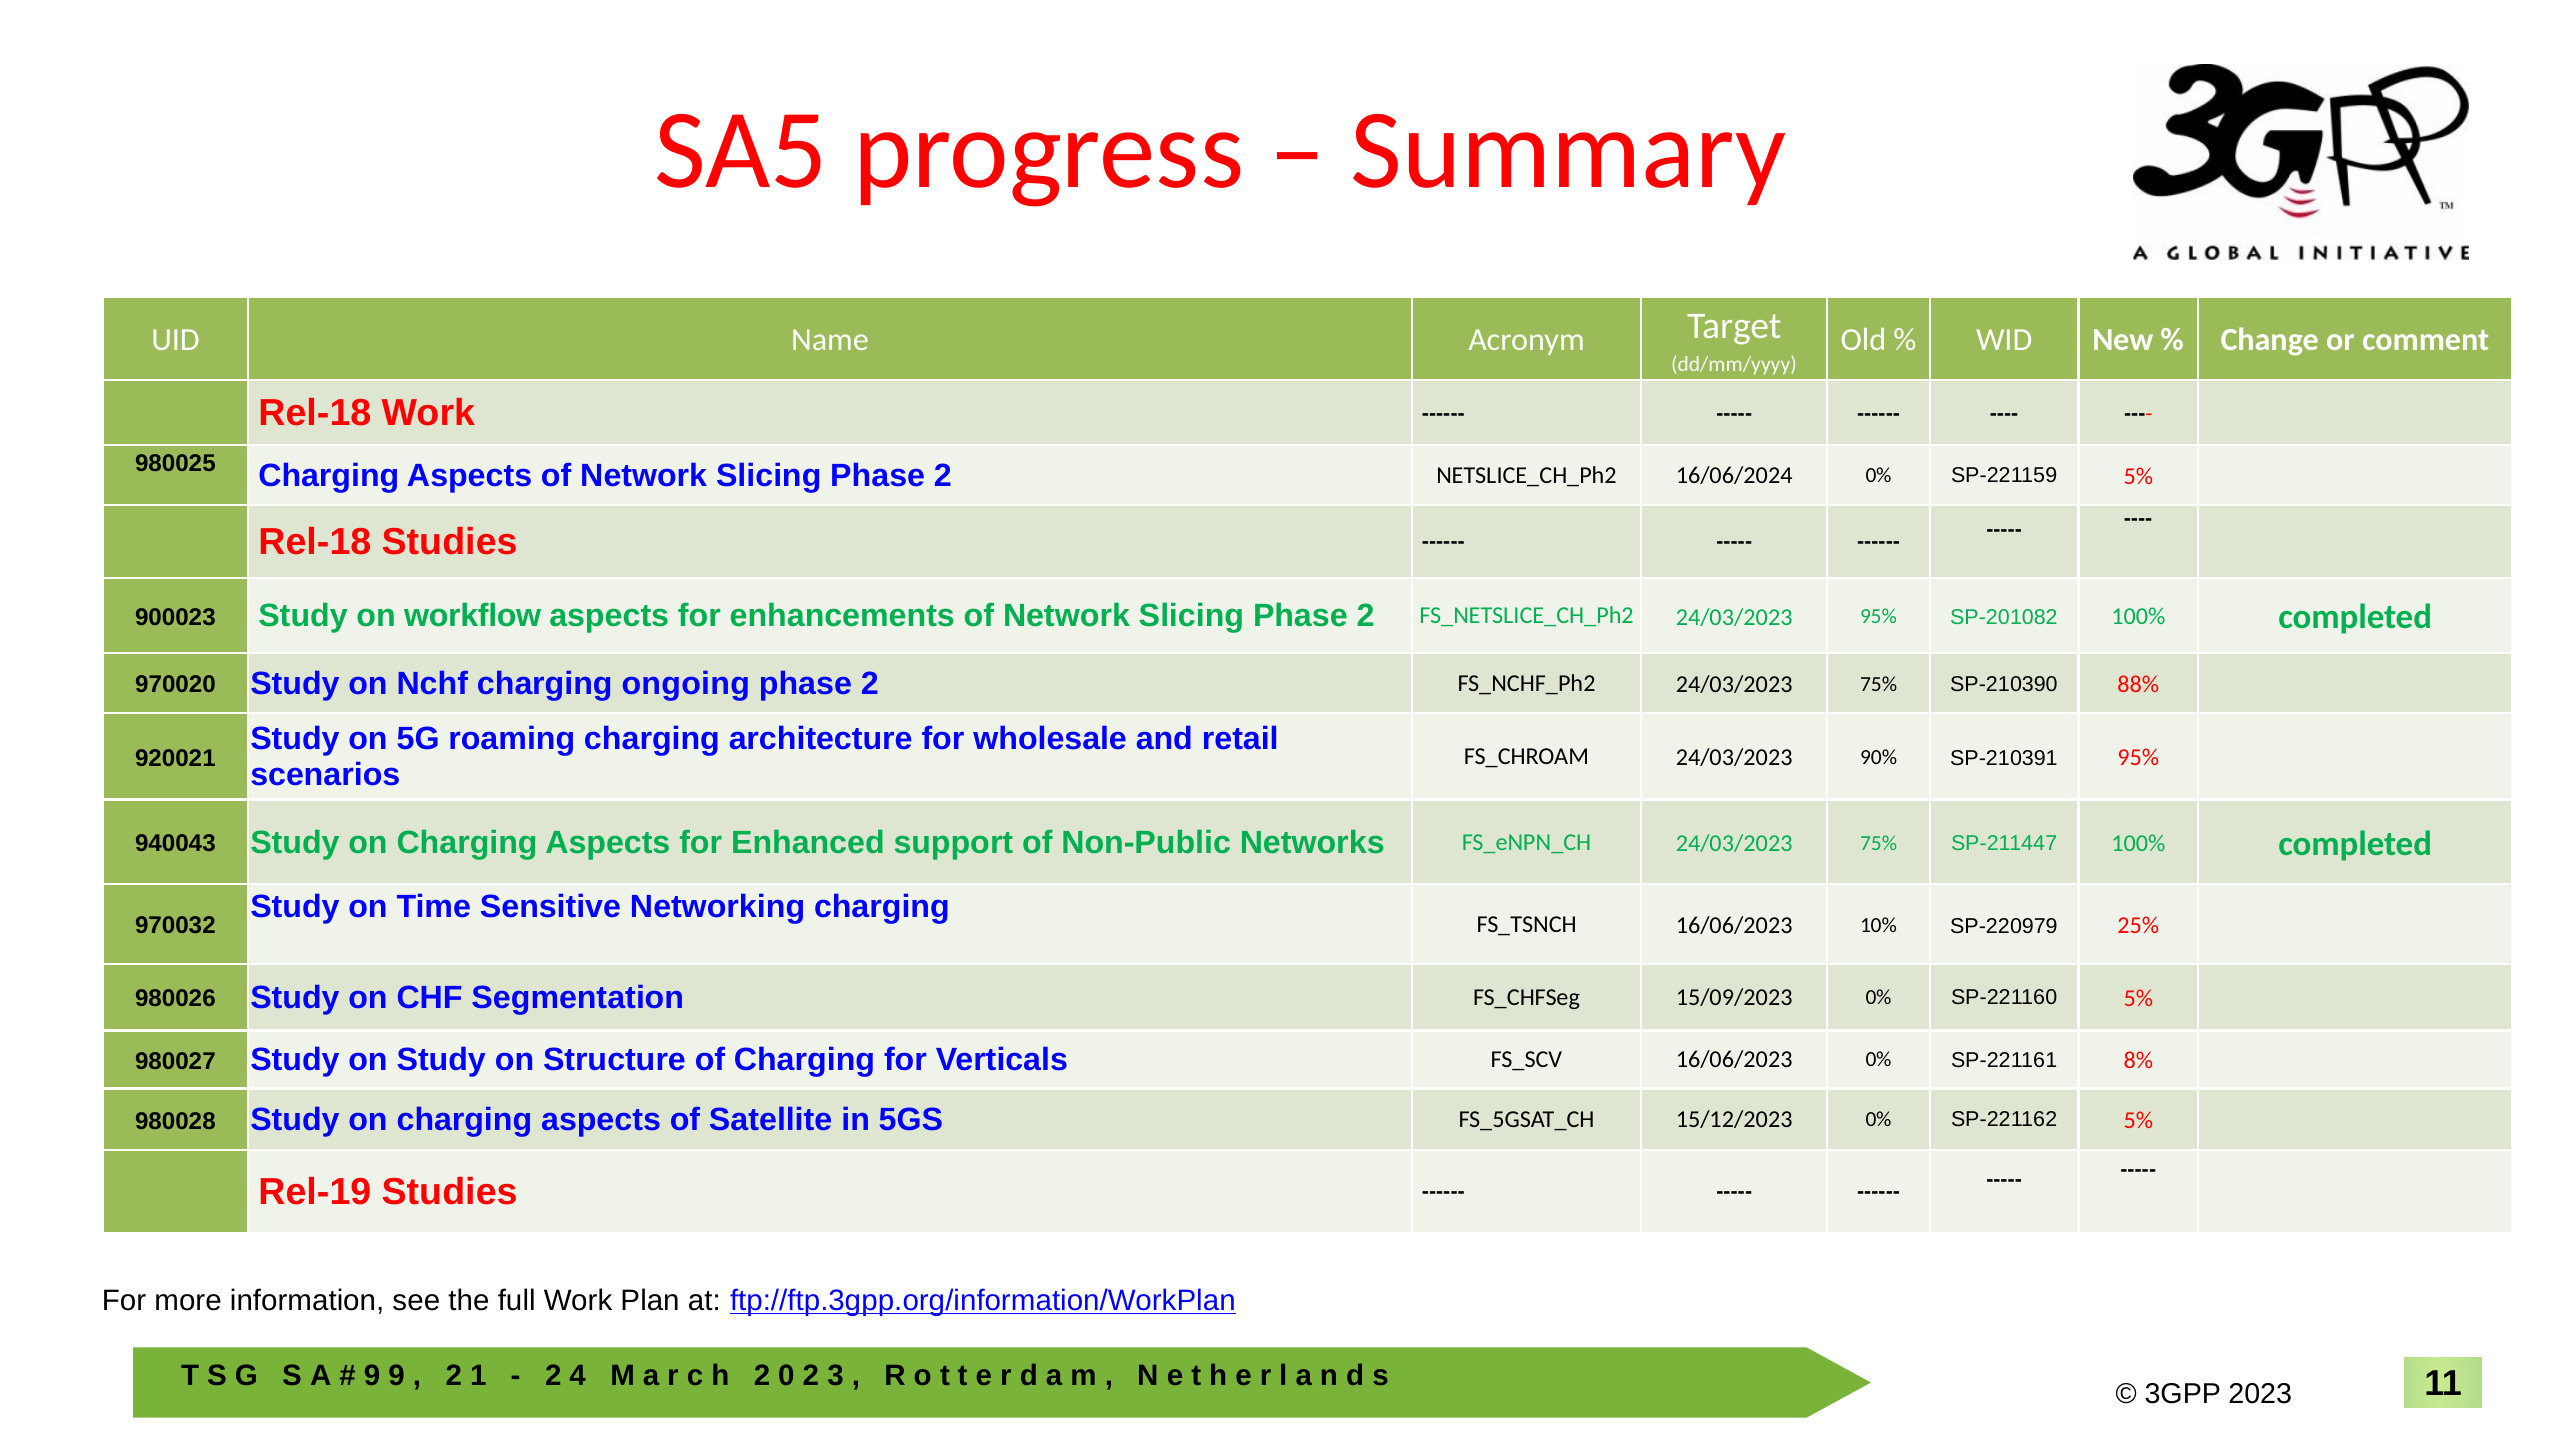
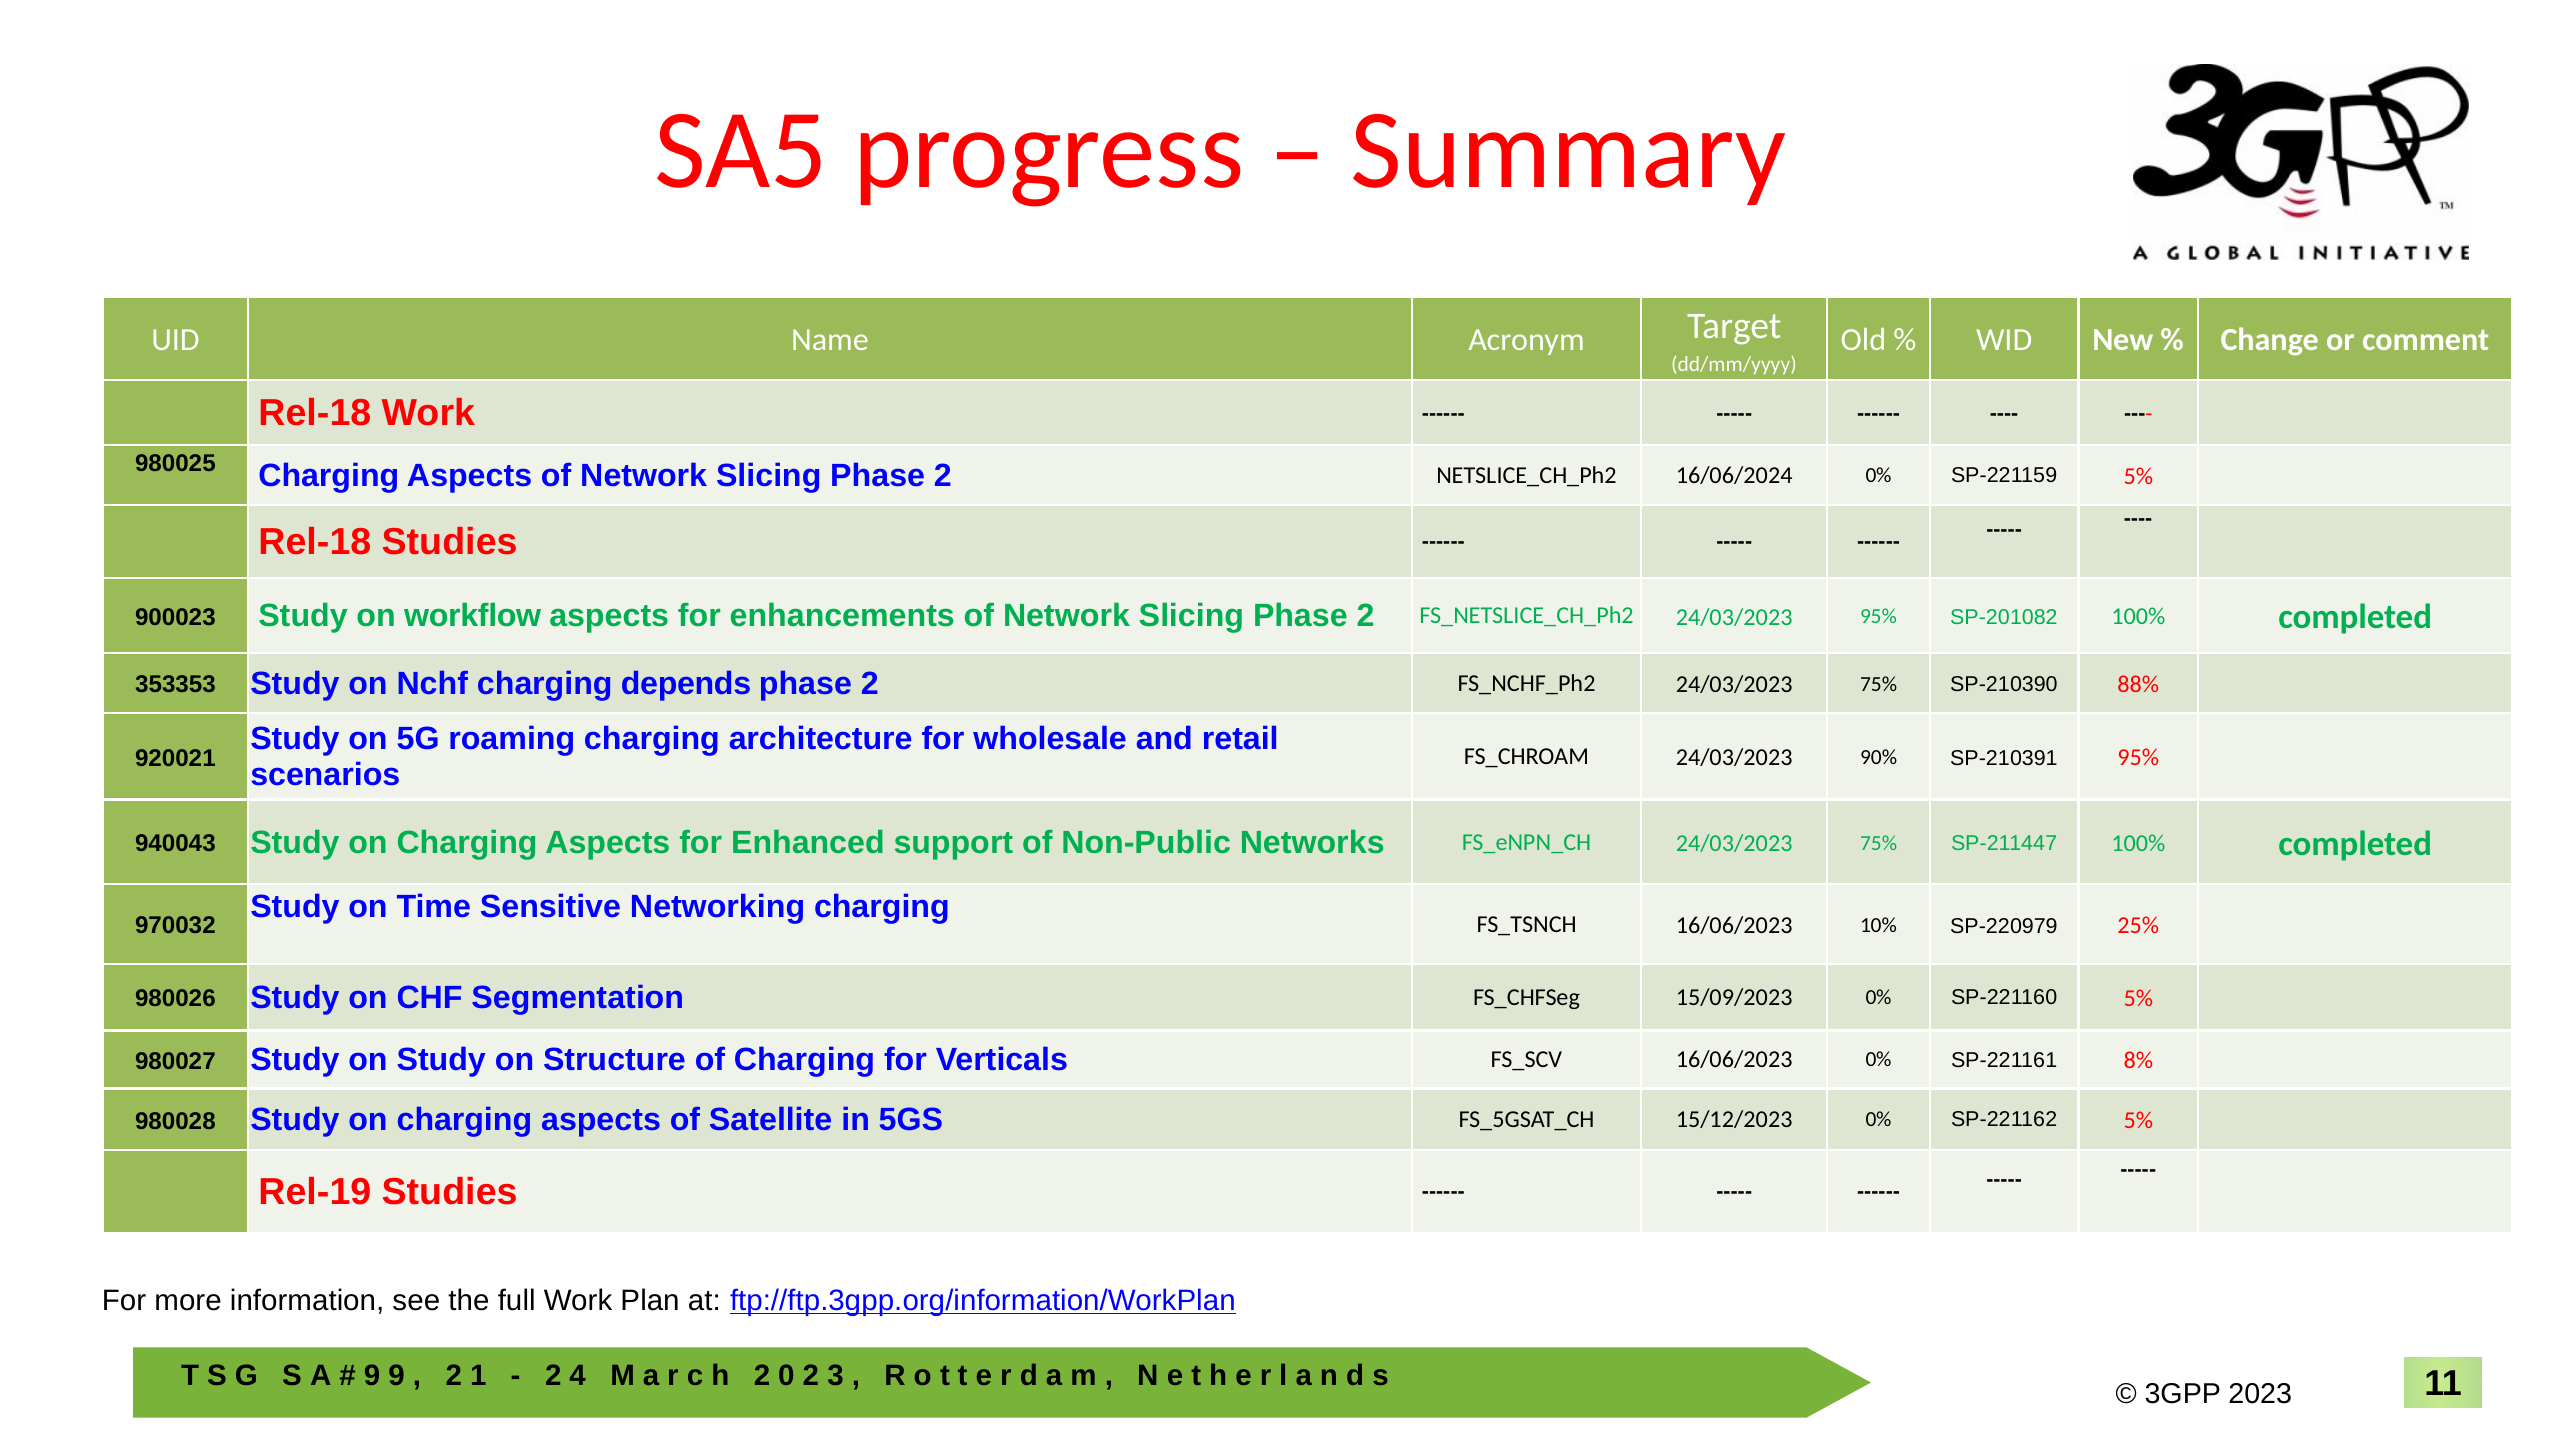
970020: 970020 -> 353353 (176, 685)
ongoing: ongoing -> depends (686, 684)
